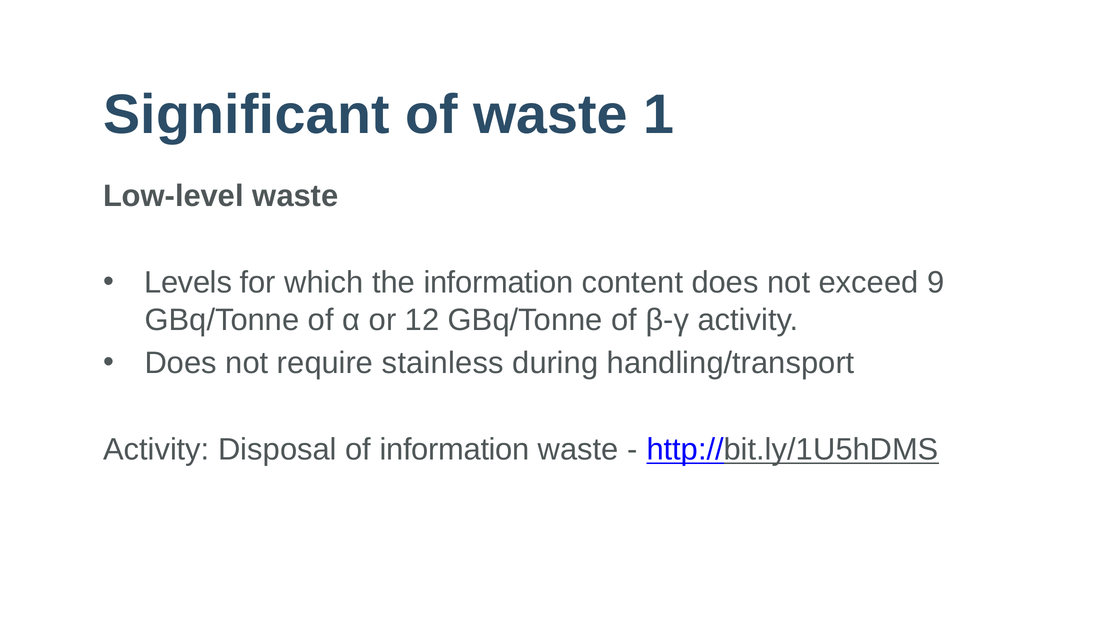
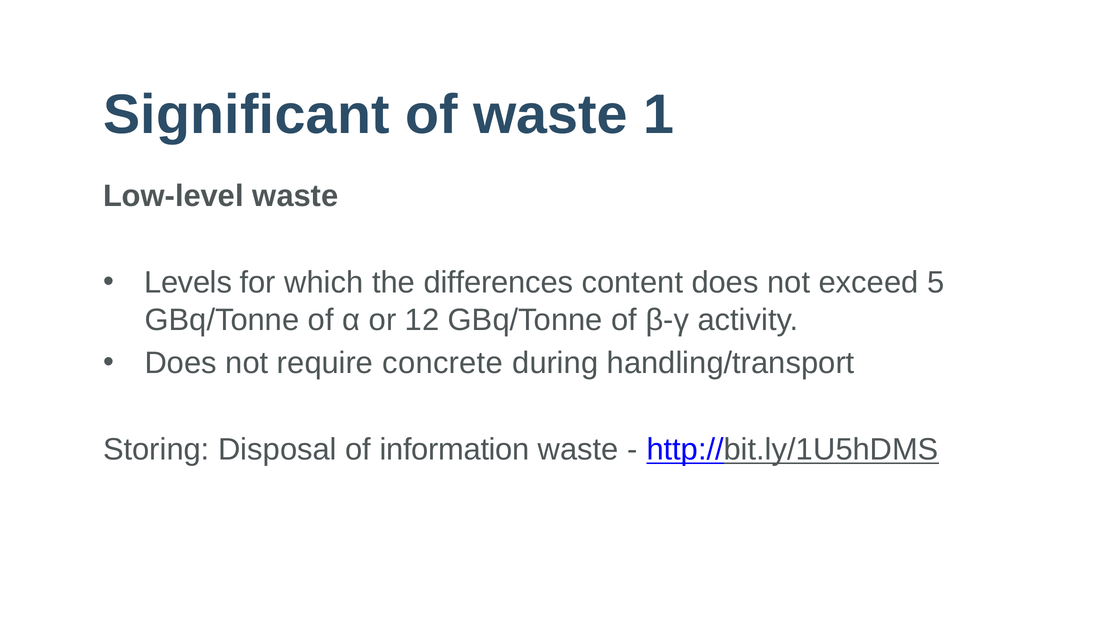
the information: information -> differences (498, 282)
9: 9 -> 5 (936, 282)
stainless: stainless -> concrete (443, 363)
Activity: Activity -> Storing (156, 449)
